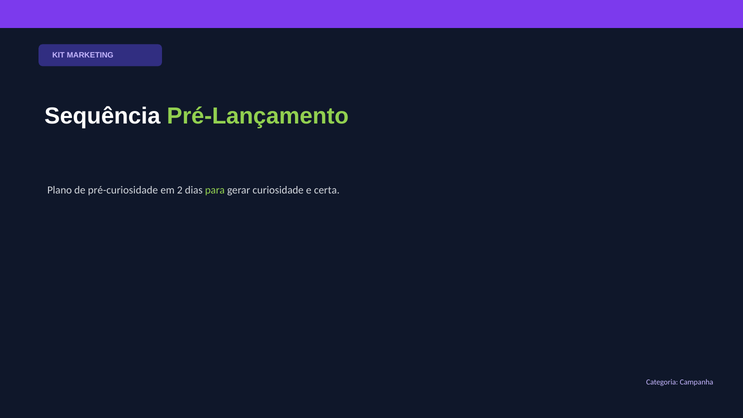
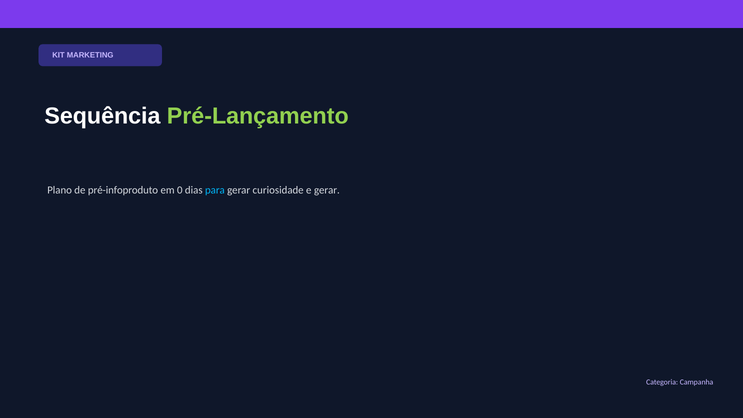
pré-curiosidade: pré-curiosidade -> pré-infoproduto (123, 190)
2: 2 -> 0 (180, 190)
para colour: light green -> light blue (215, 190)
e certa: certa -> gerar (327, 190)
